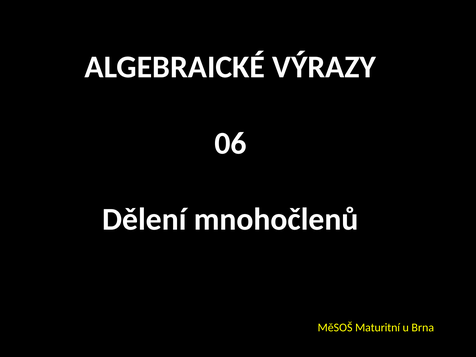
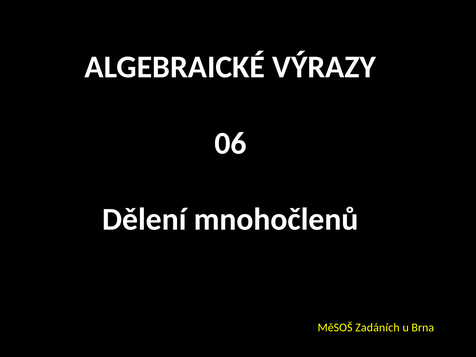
Maturitní: Maturitní -> Zadáních (377, 327)
